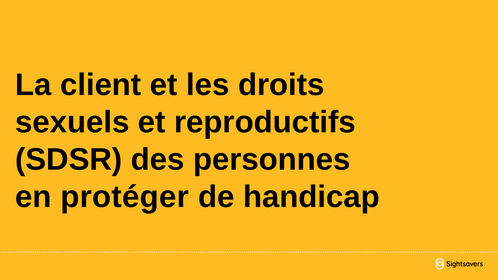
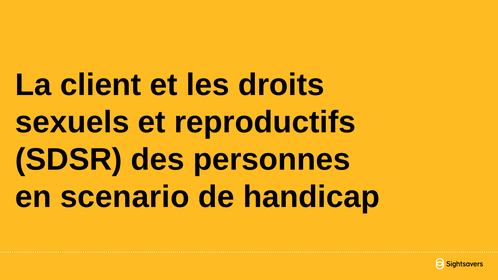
protéger: protéger -> scenario (125, 197)
